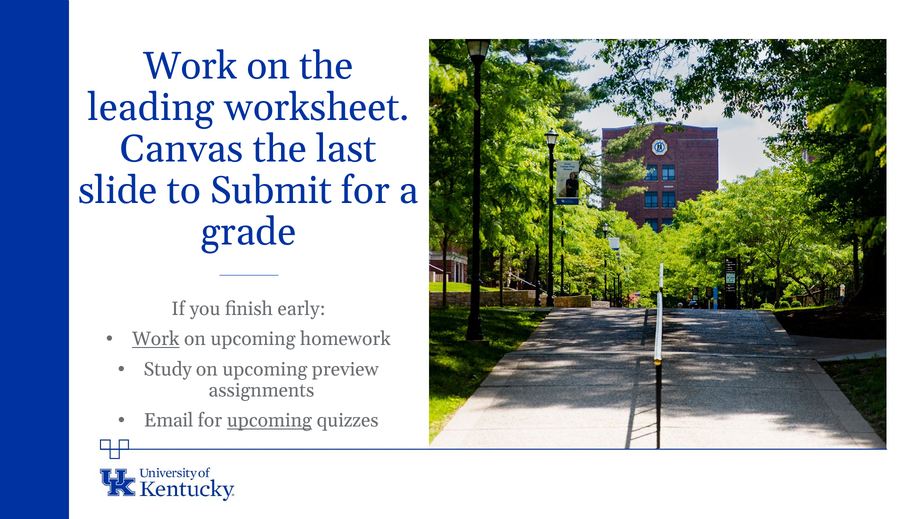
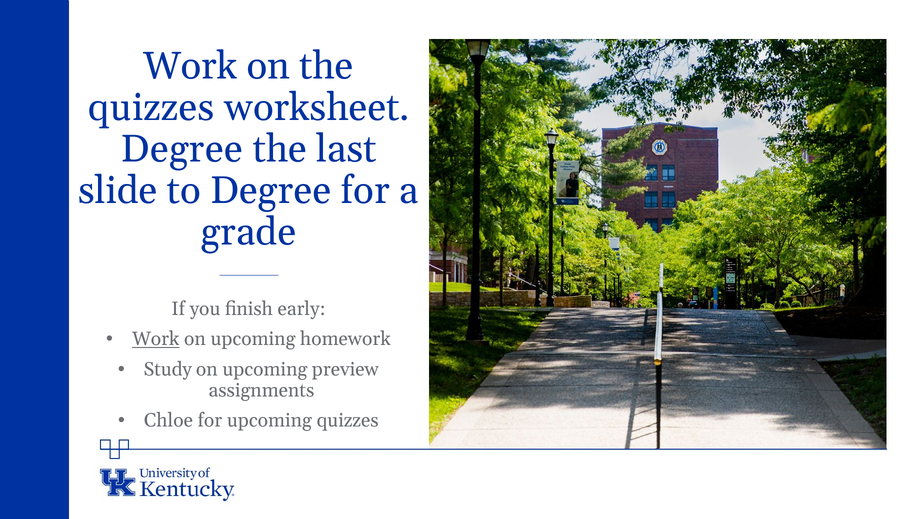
leading: leading -> quizzes (151, 107)
Canvas: Canvas -> Degree (182, 149)
to Submit: Submit -> Degree (271, 190)
Email: Email -> Chloe (169, 421)
upcoming underline: present -> none (269, 421)
